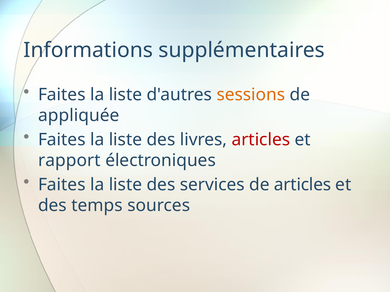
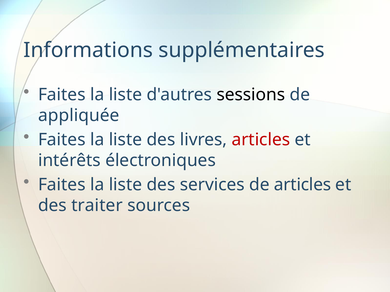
sessions colour: orange -> black (251, 95)
rapport: rapport -> intérêts (69, 161)
temps: temps -> traiter (97, 206)
